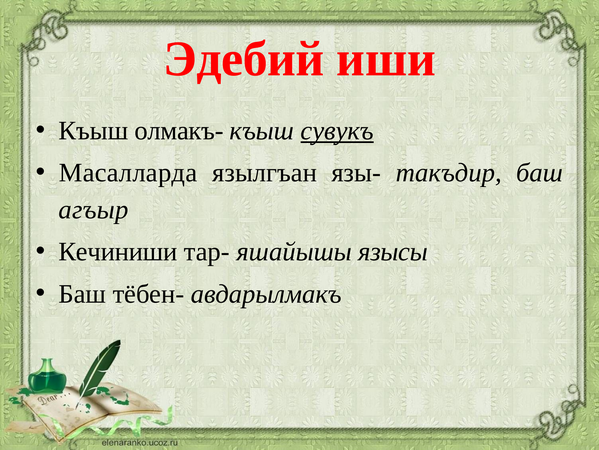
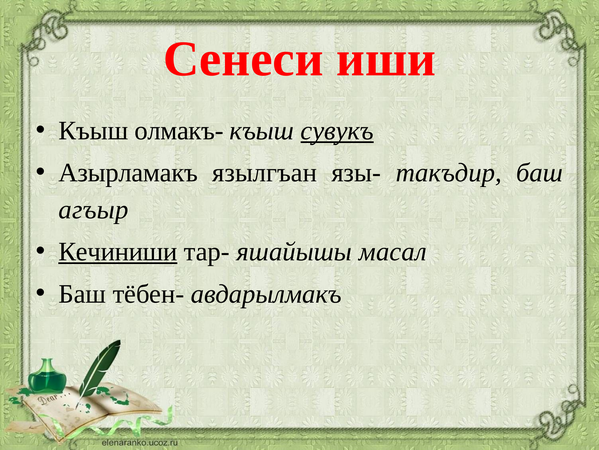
Эдебий: Эдебий -> Сенеси (243, 59)
Масалларда: Масалларда -> Азырламакъ (128, 173)
Кечиниши underline: none -> present (118, 251)
язысы: язысы -> масал (393, 251)
